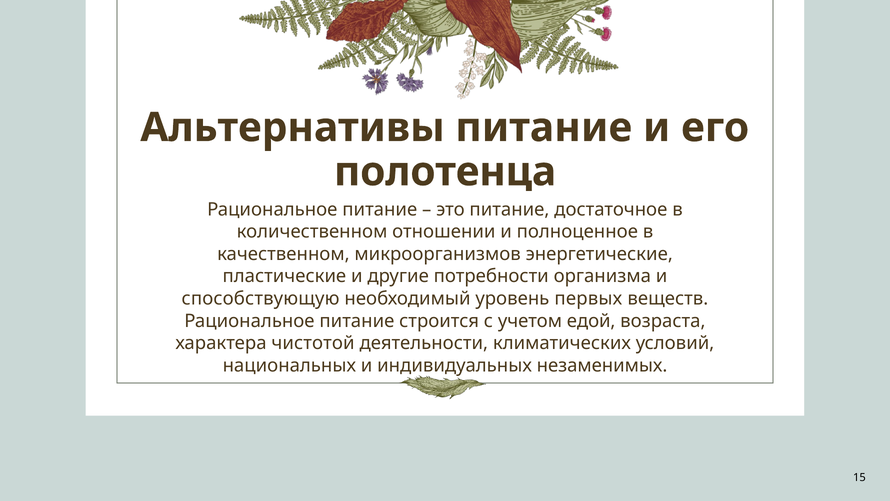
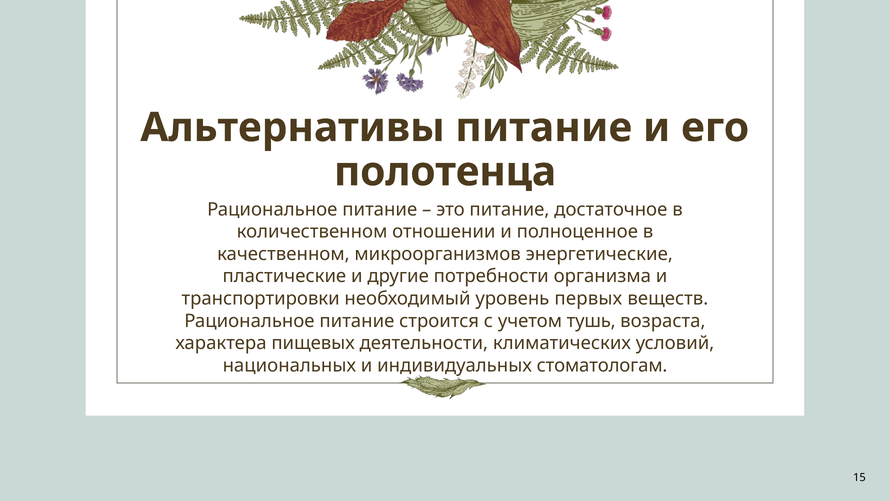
способствующую: способствующую -> транспортировки (261, 298)
едой: едой -> тушь (591, 321)
чистотой: чистотой -> пищевых (313, 343)
незаменимых: незаменимых -> стоматологам (602, 365)
